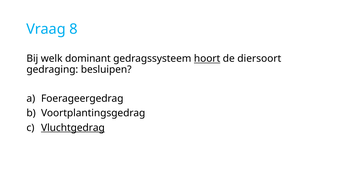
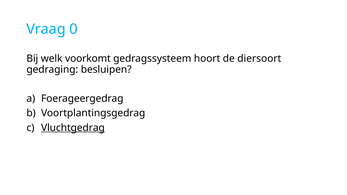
8: 8 -> 0 (74, 29)
dominant: dominant -> voorkomt (88, 59)
hoort underline: present -> none (207, 59)
